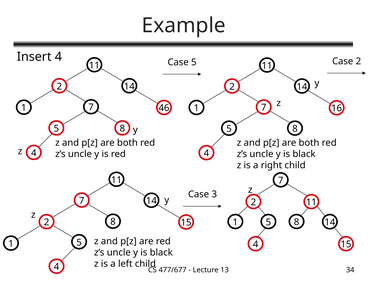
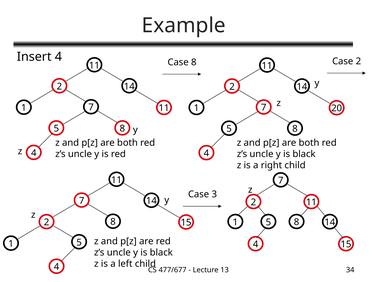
Case 5: 5 -> 8 (194, 62)
1 46: 46 -> 11 (164, 108)
16: 16 -> 20 (337, 109)
